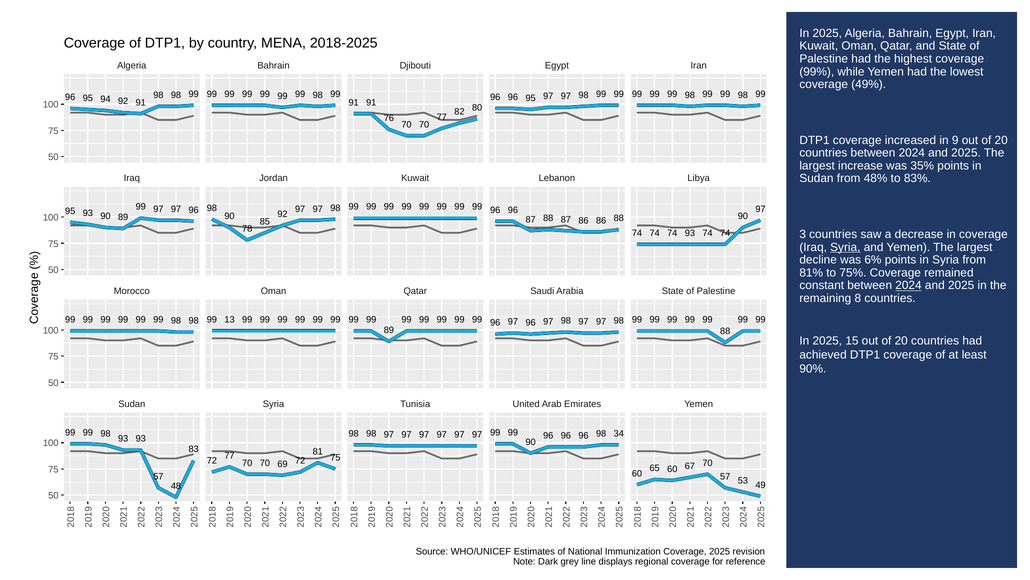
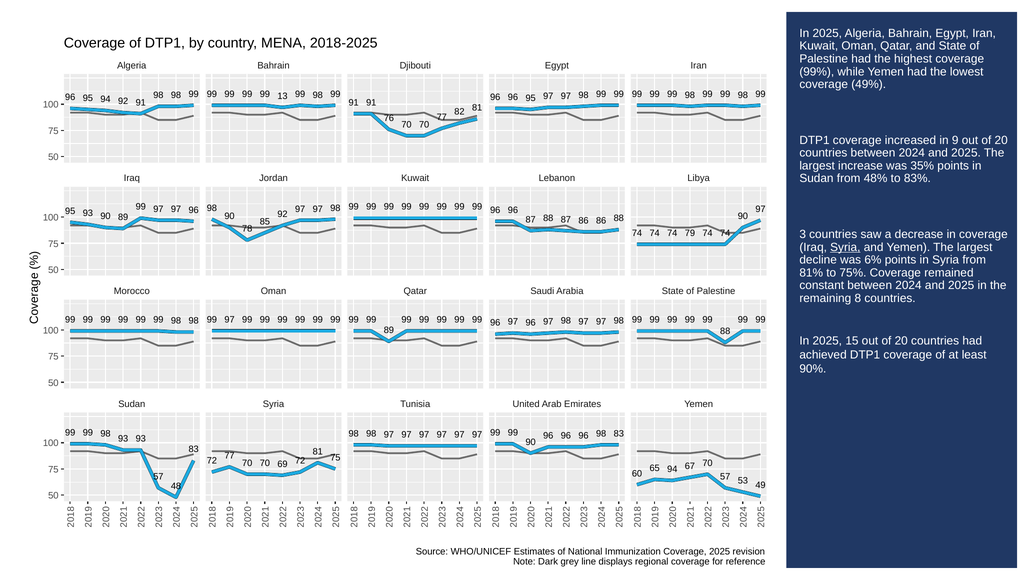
99: 99 -> 13 (282, 96)
82 80: 80 -> 81 (477, 108)
74 93: 93 -> 79 (690, 233)
2024 underline: present -> none (908, 285)
13: 13 -> 97 (230, 319)
98 34: 34 -> 83 (619, 433)
65 60: 60 -> 94 (672, 469)
